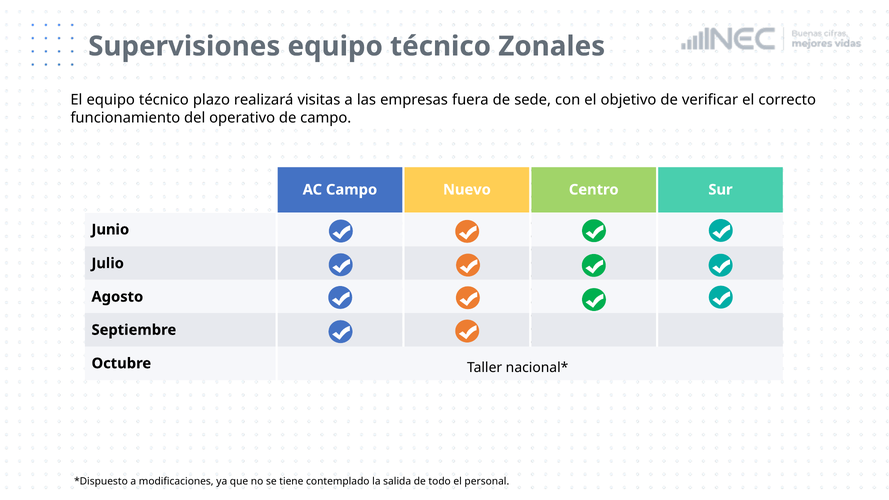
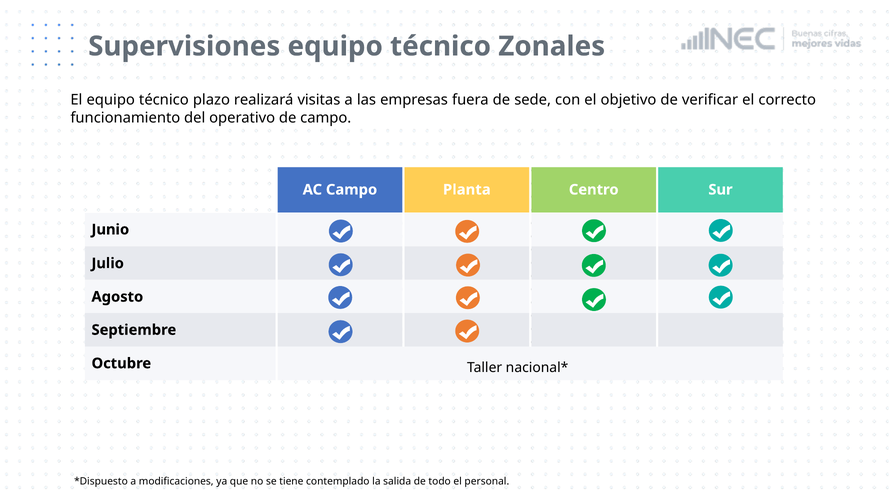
Nuevo: Nuevo -> Planta (467, 190)
